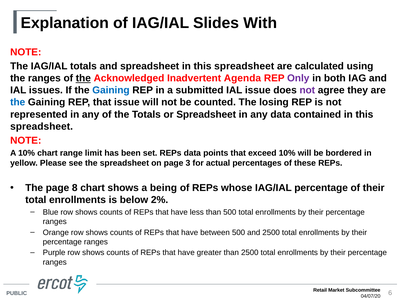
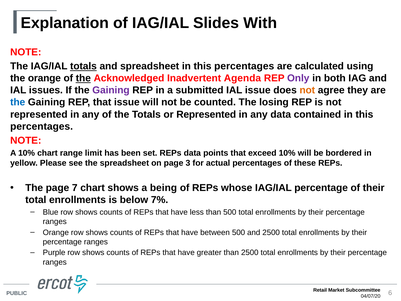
totals underline: none -> present (83, 66)
spreadsheet: spreadsheet -> percentages (244, 66)
the ranges: ranges -> orange (44, 78)
Gaining colour: blue -> purple (111, 90)
not colour: purple -> orange (307, 90)
or Spreadsheet: Spreadsheet -> Represented (206, 114)
spreadsheet: spreadsheet -> percentages (42, 126)
8: 8 -> 7 (75, 188)
2%: 2% -> 7% (160, 200)
